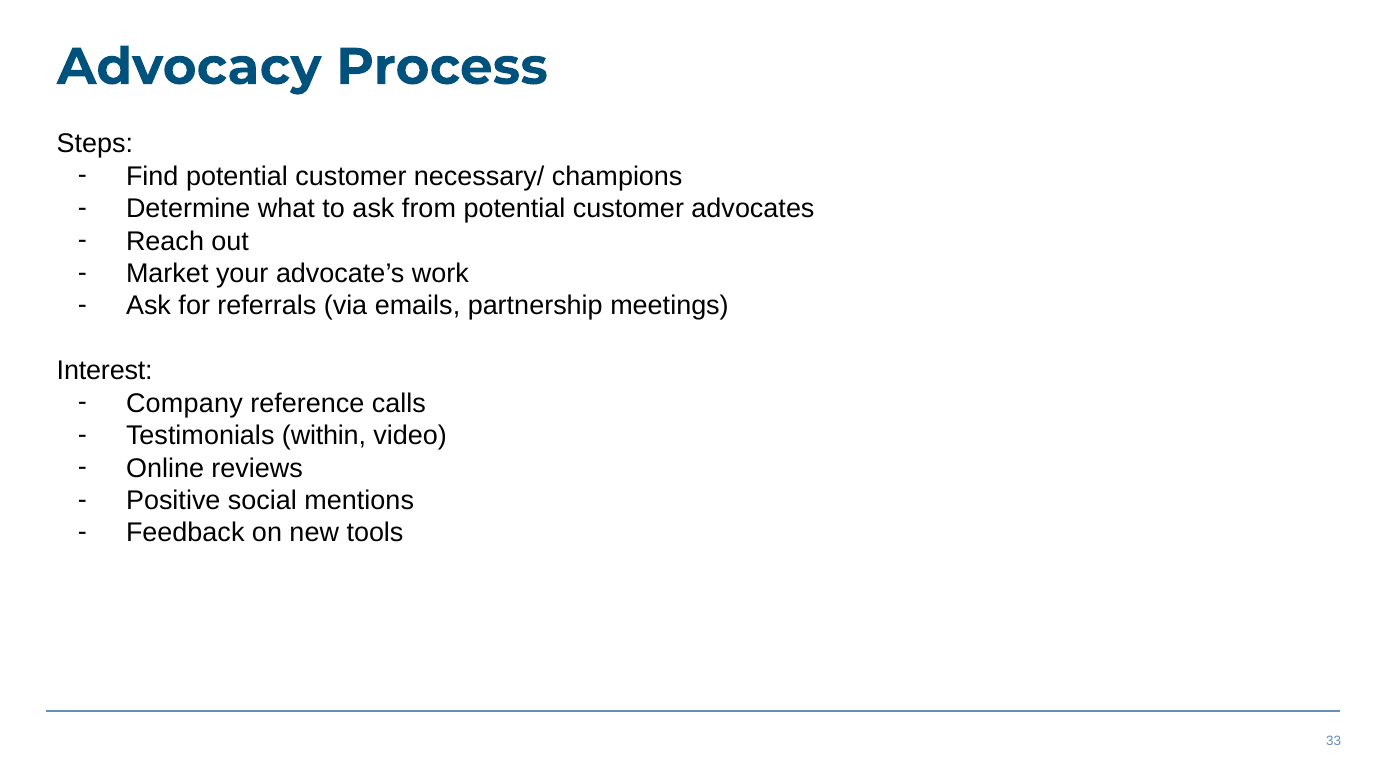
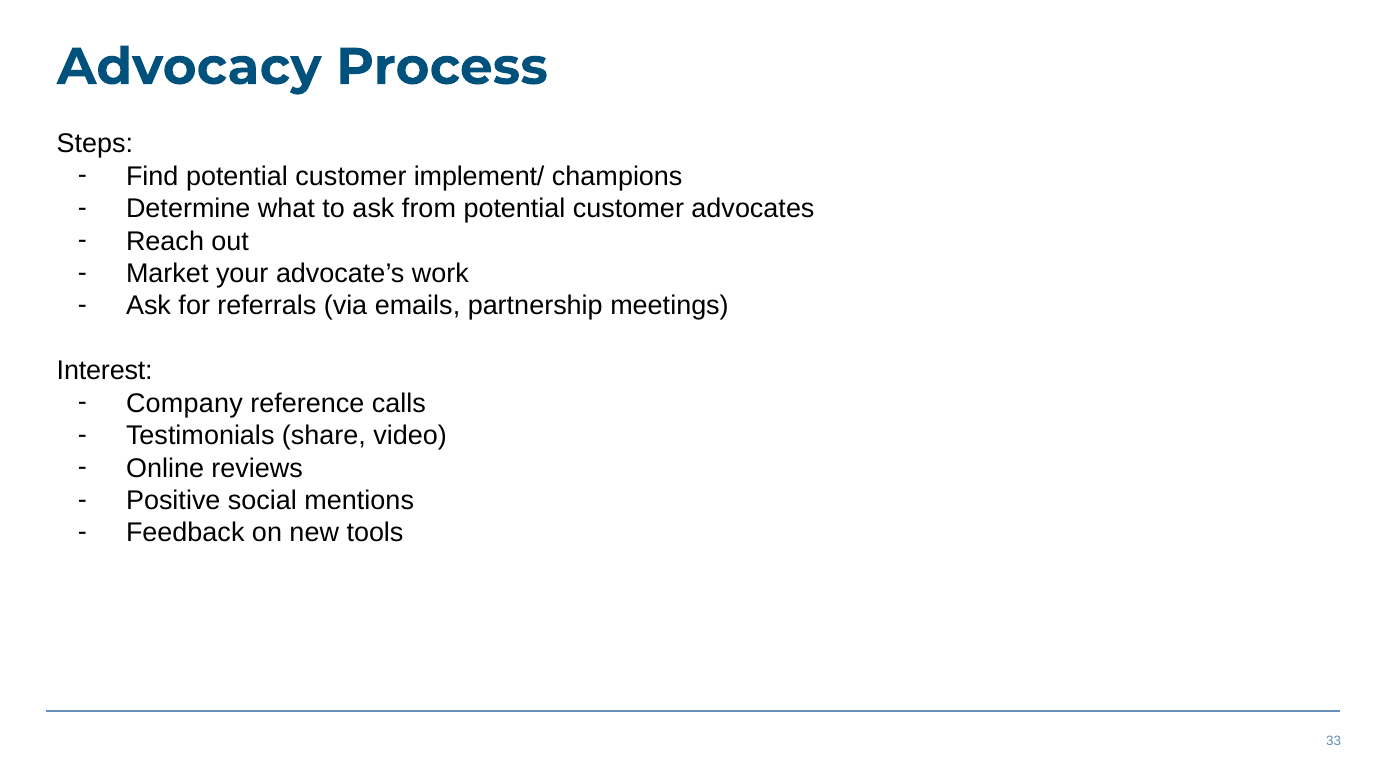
necessary/: necessary/ -> implement/ (479, 176)
within: within -> share (324, 435)
